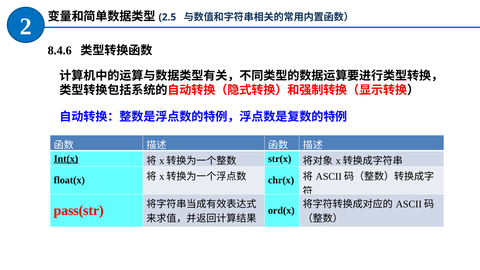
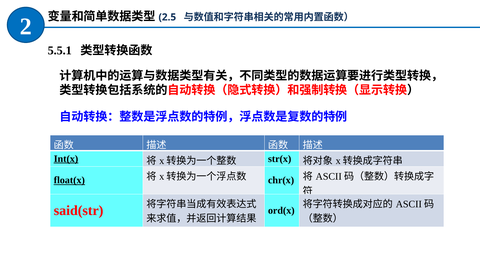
8.4.6: 8.4.6 -> 5.5.1 (60, 51)
float(x underline: none -> present (69, 180)
pass(str: pass(str -> said(str (79, 211)
